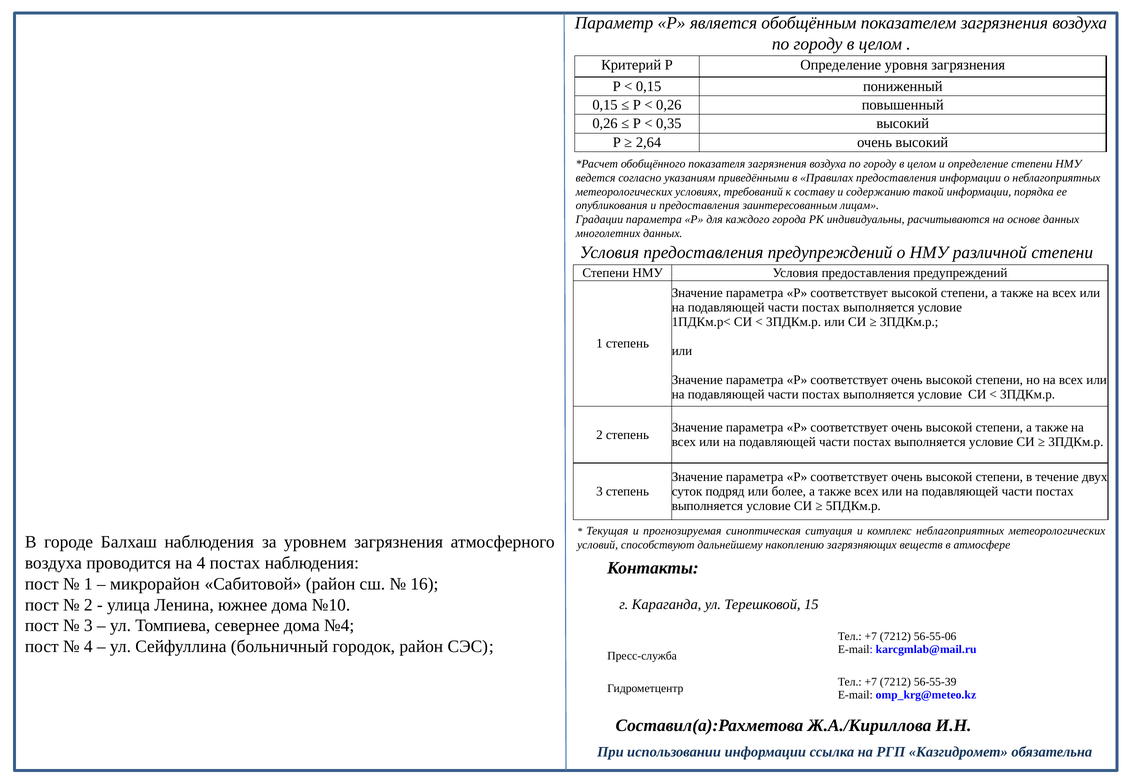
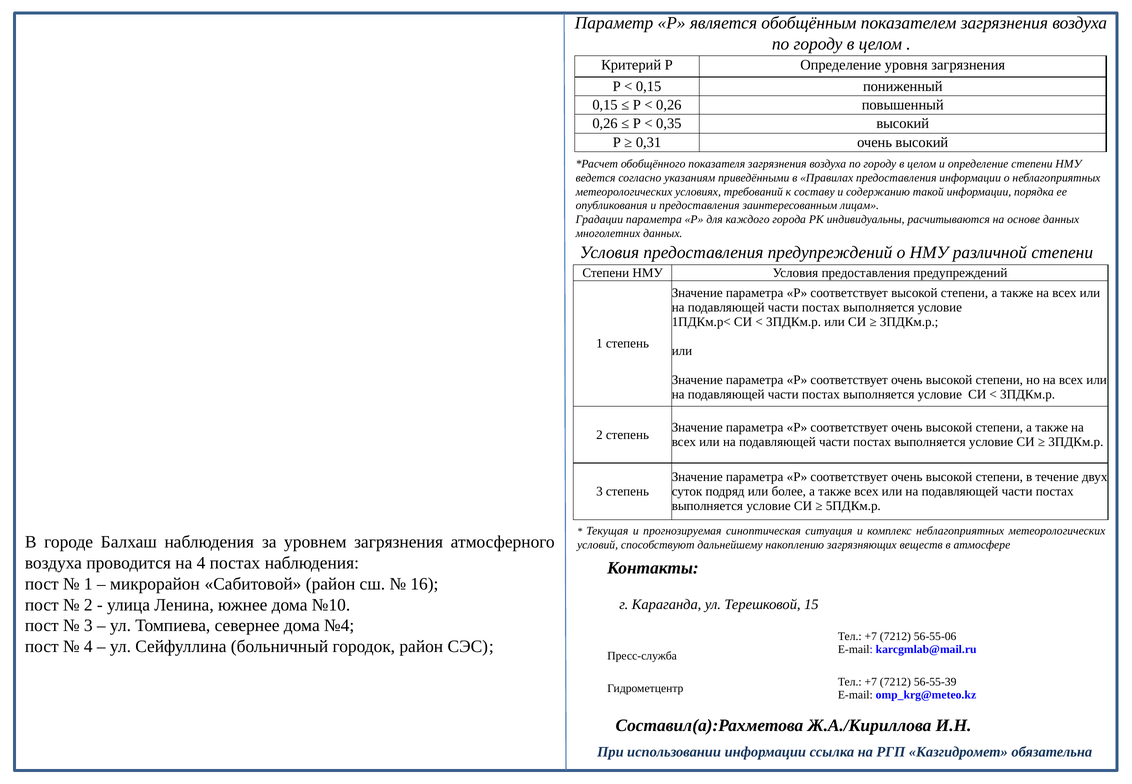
2,64: 2,64 -> 0,31 (649, 142)
